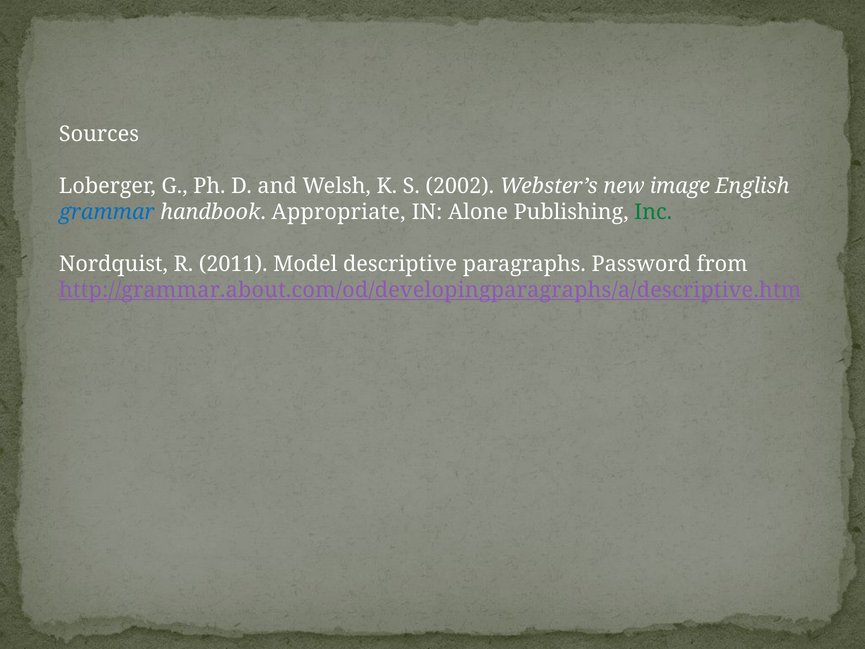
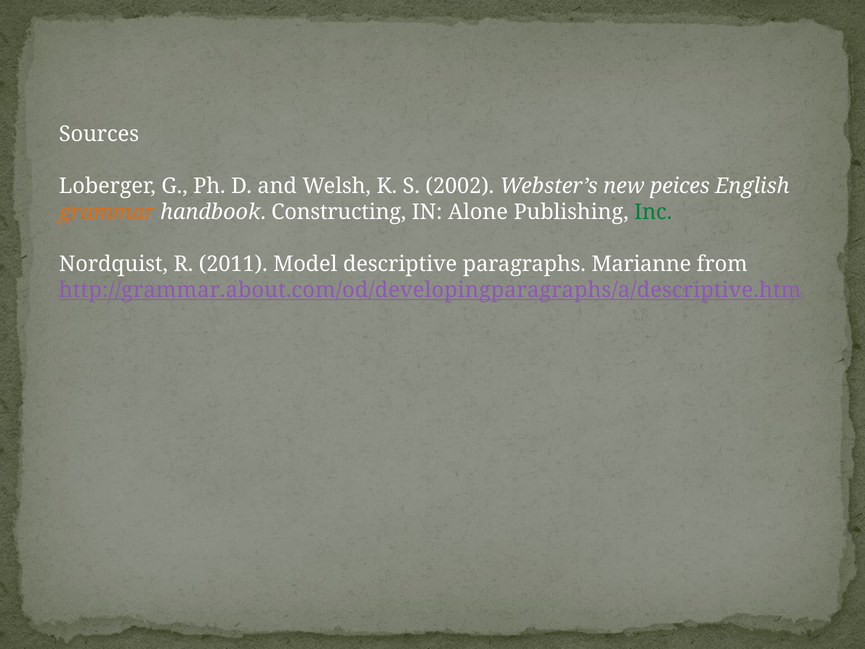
image: image -> peices (680, 186)
grammar colour: blue -> orange (107, 212)
Appropriate: Appropriate -> Constructing (339, 212)
Password: Password -> Marianne (641, 264)
